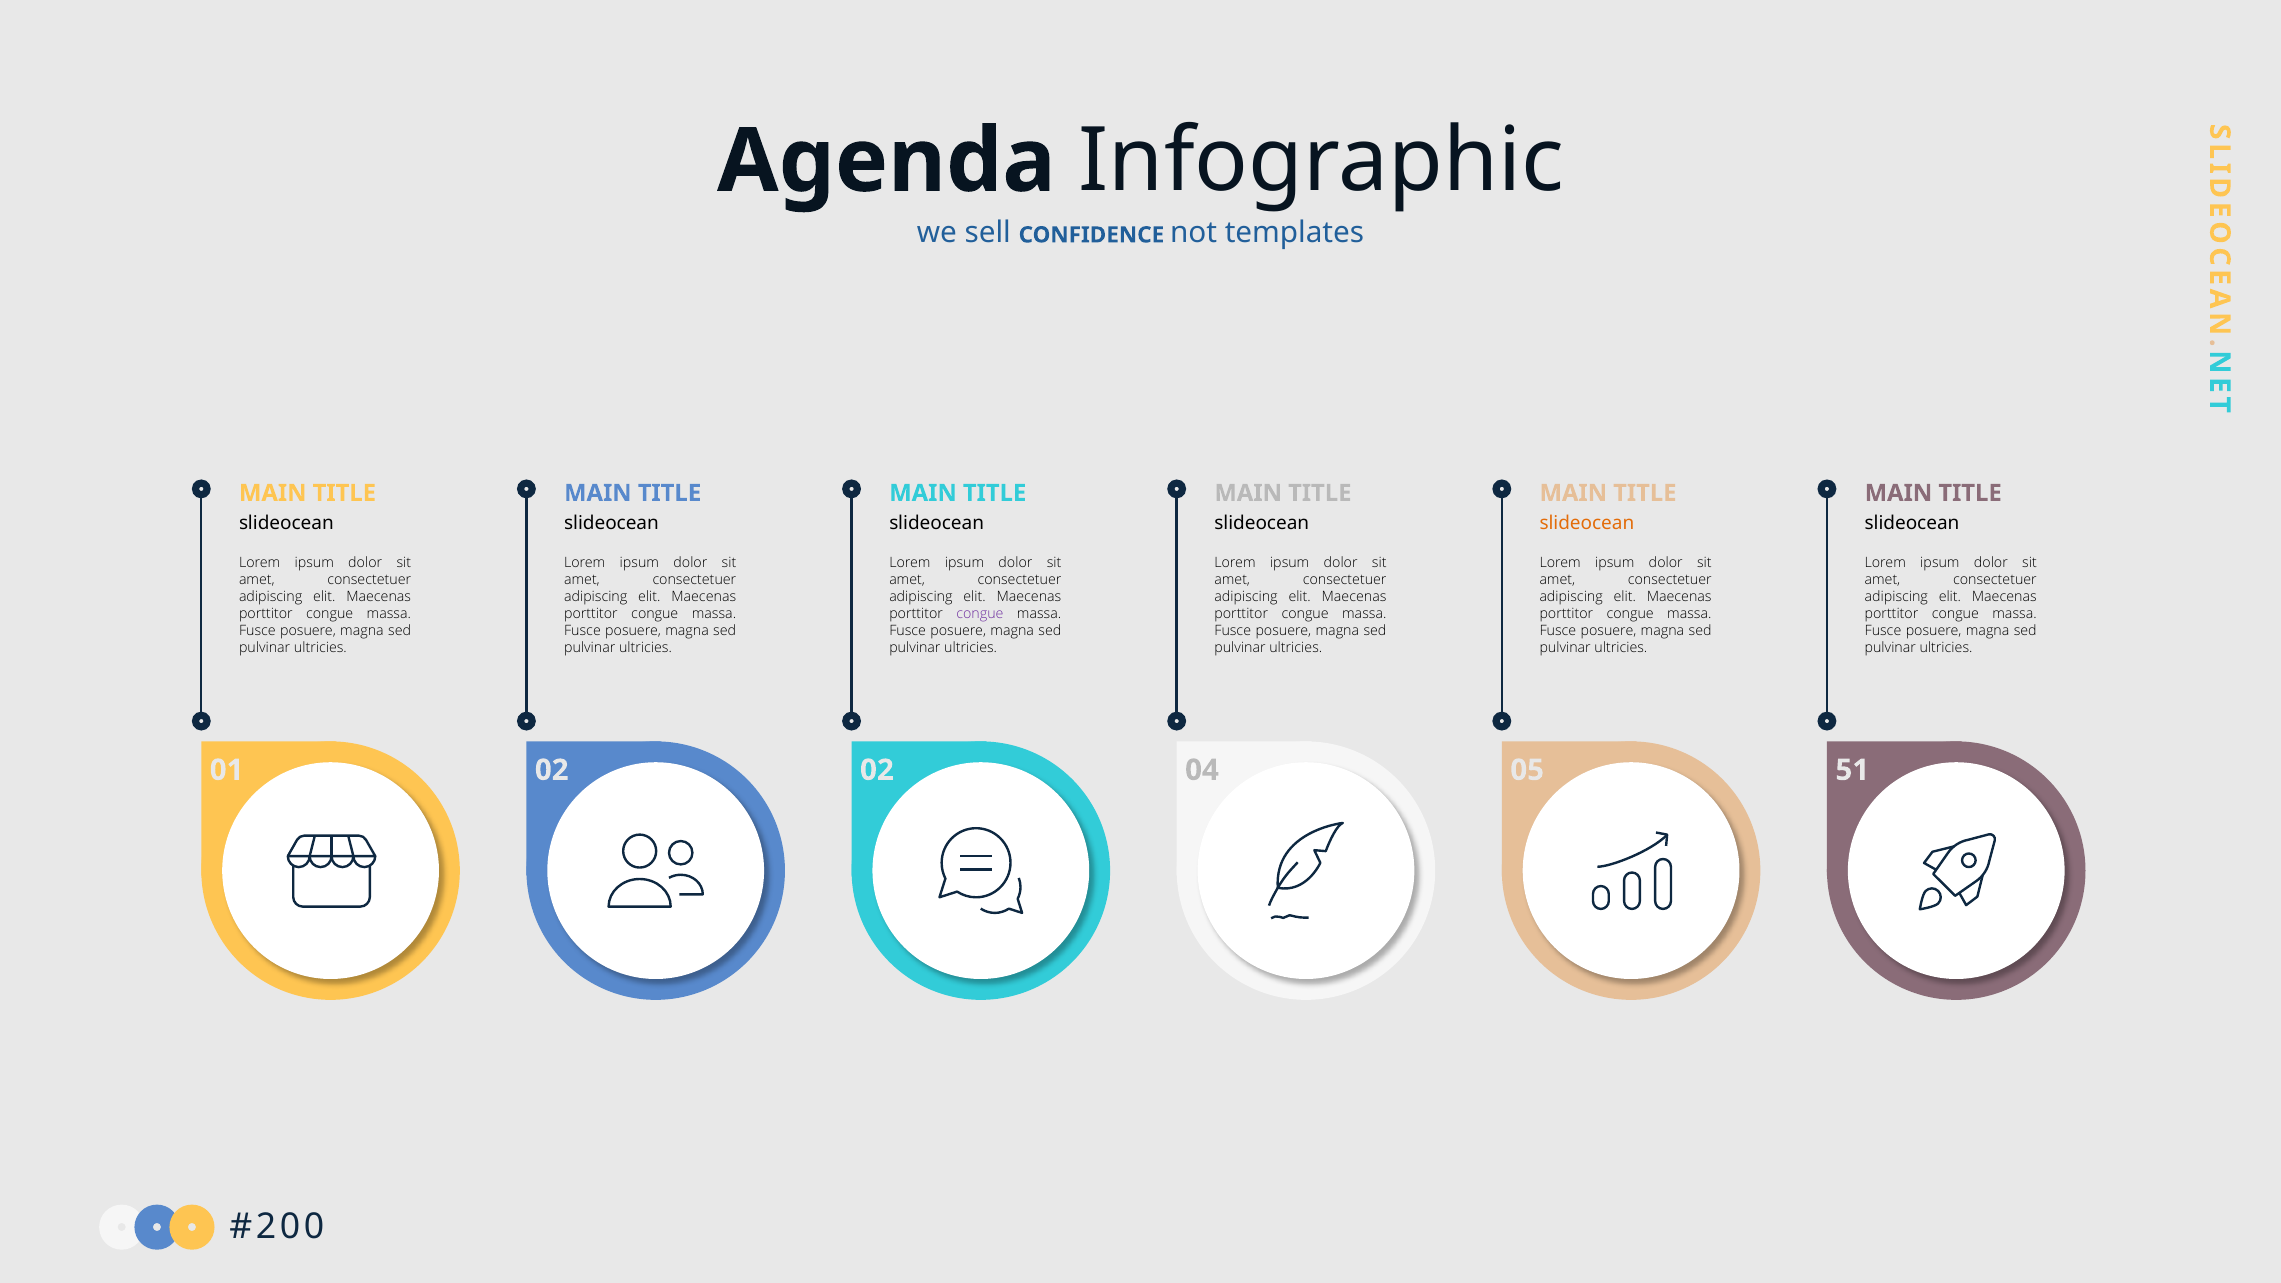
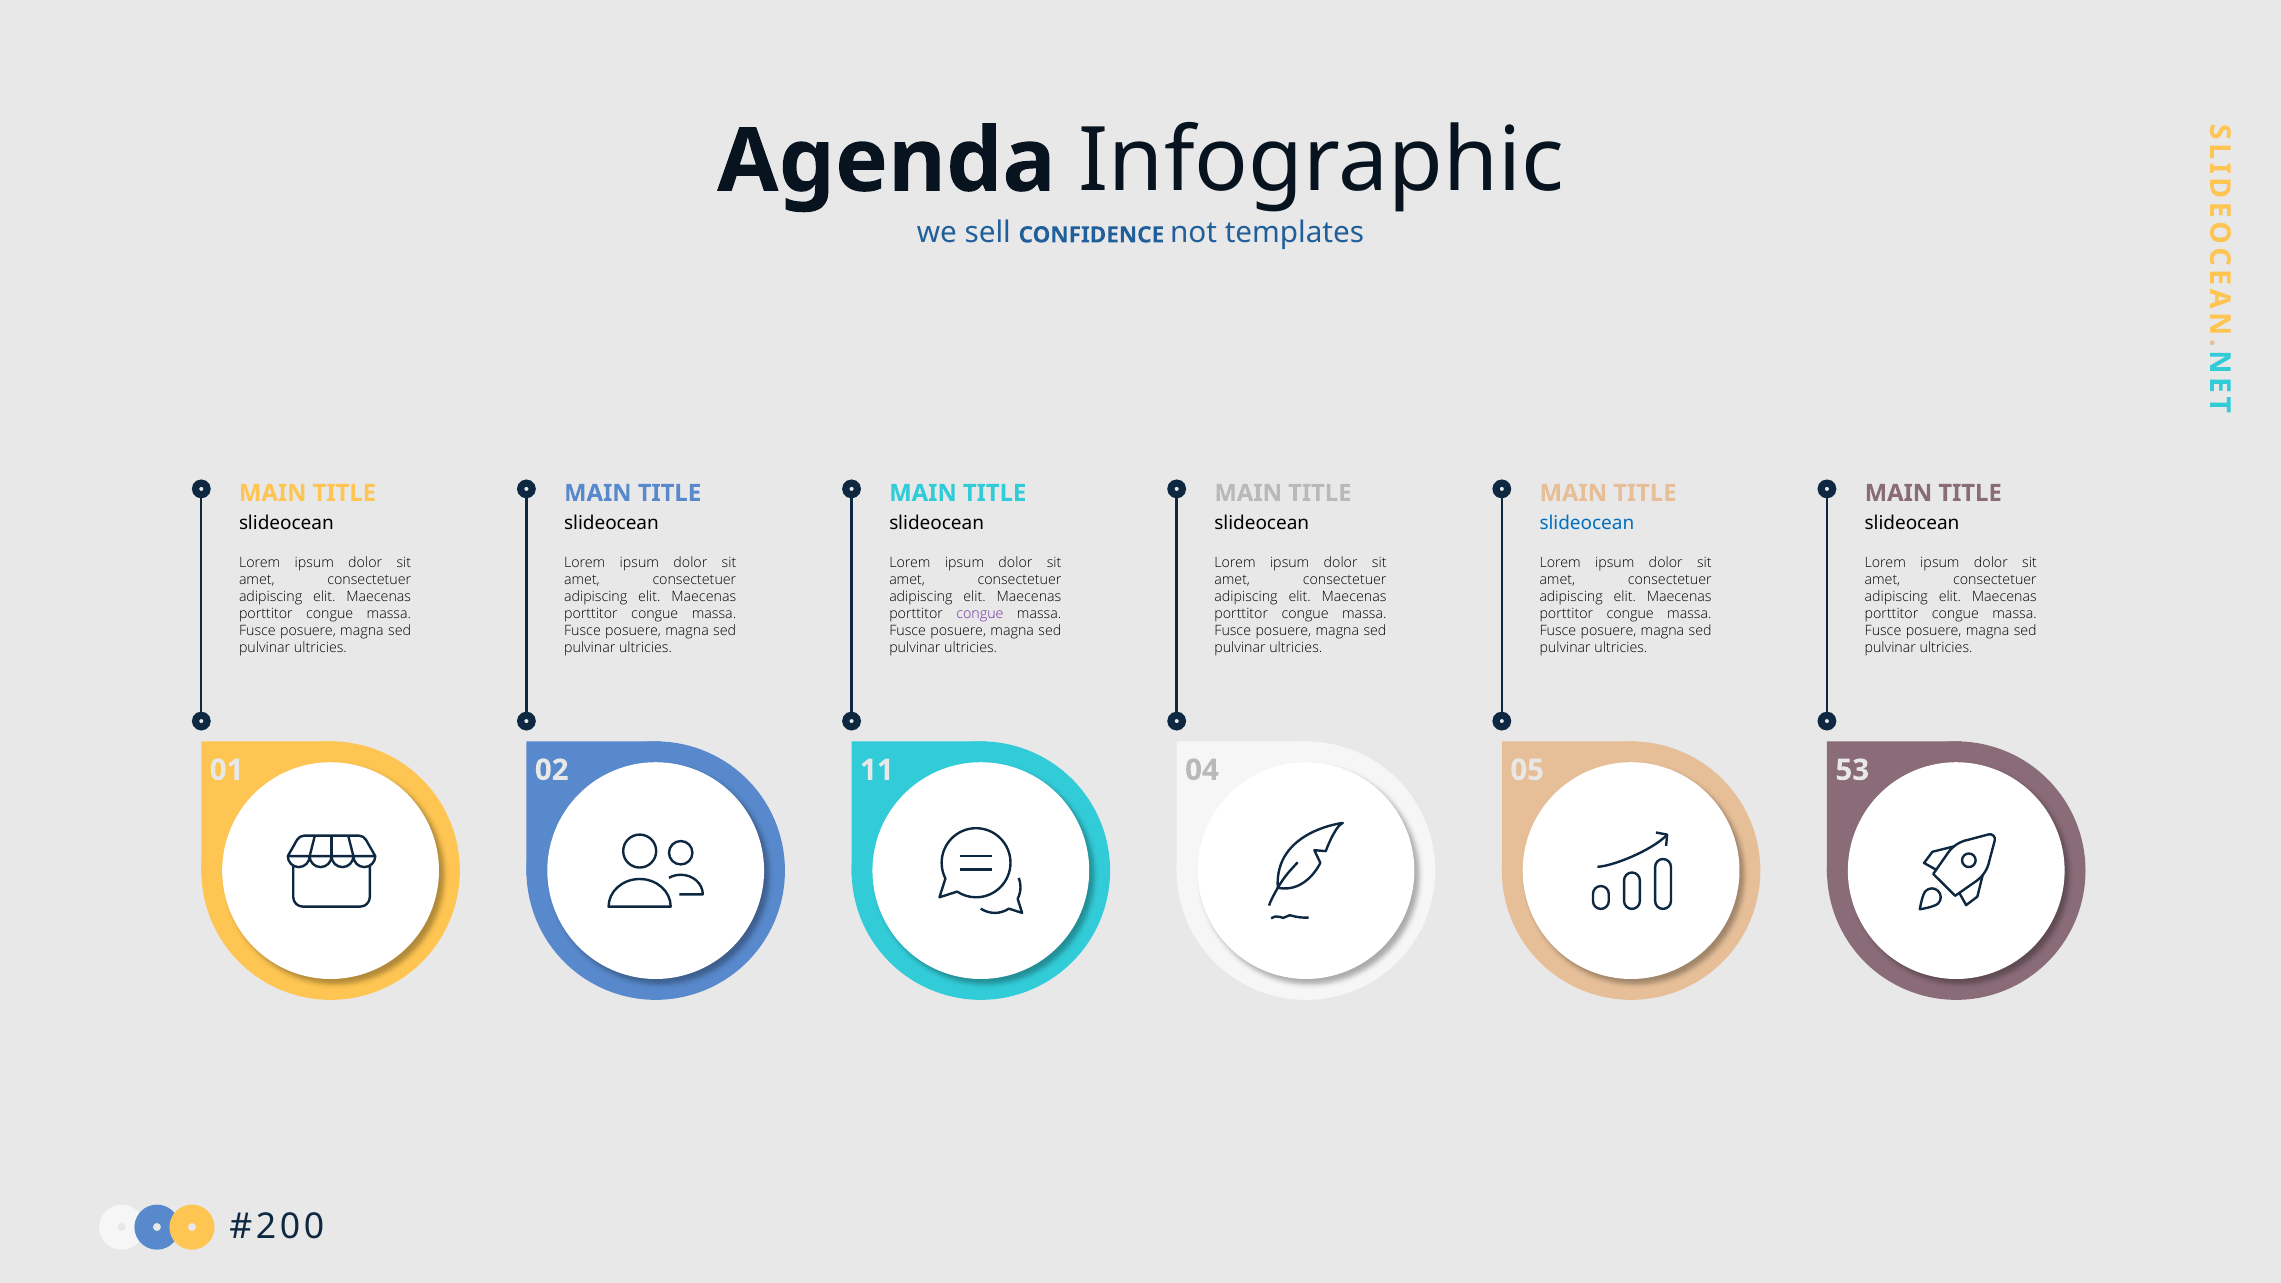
slideocean colour: orange -> blue (1587, 523)
02 02: 02 -> 11 (877, 770)
51: 51 -> 53 (1852, 770)
